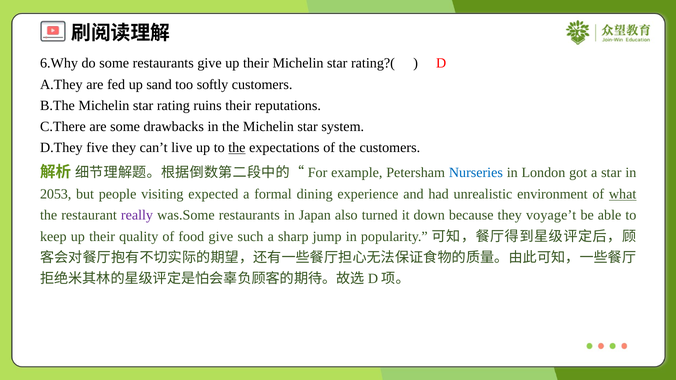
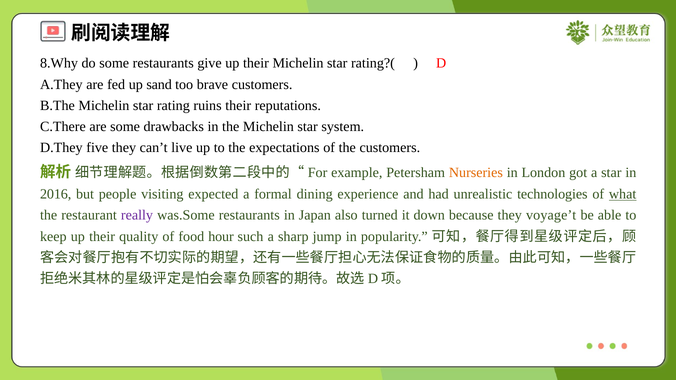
6.Why: 6.Why -> 8.Why (59, 63)
softly: softly -> brave (212, 84)
the underline: present -> none (237, 148)
Nurseries colour: blue -> orange (476, 173)
2053: 2053 -> 2016 (56, 194)
environment: environment -> technologies (552, 194)
food give: give -> hour (221, 237)
